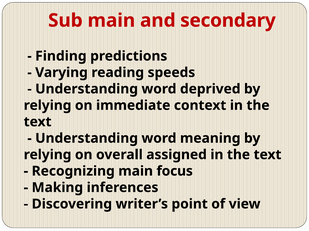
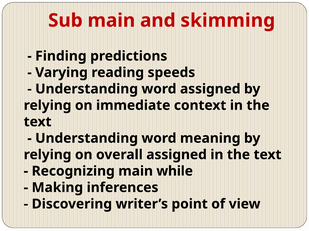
secondary: secondary -> skimming (228, 21)
word deprived: deprived -> assigned (210, 89)
focus: focus -> while (175, 172)
